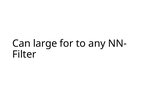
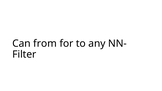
large: large -> from (45, 44)
